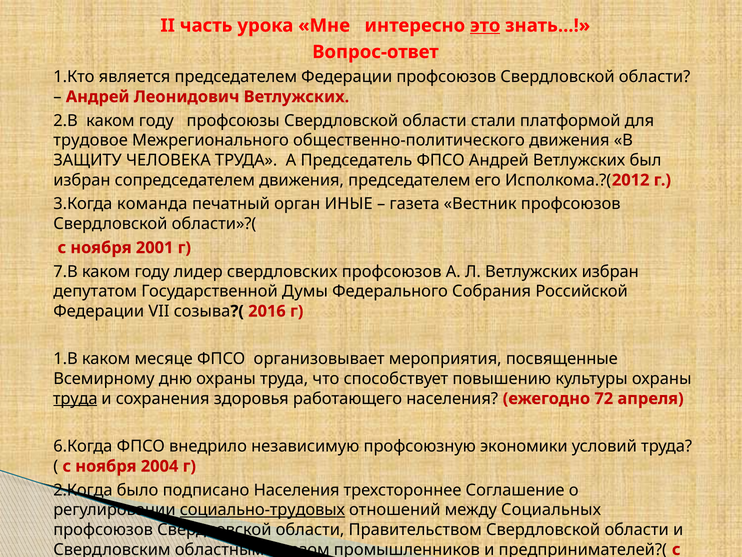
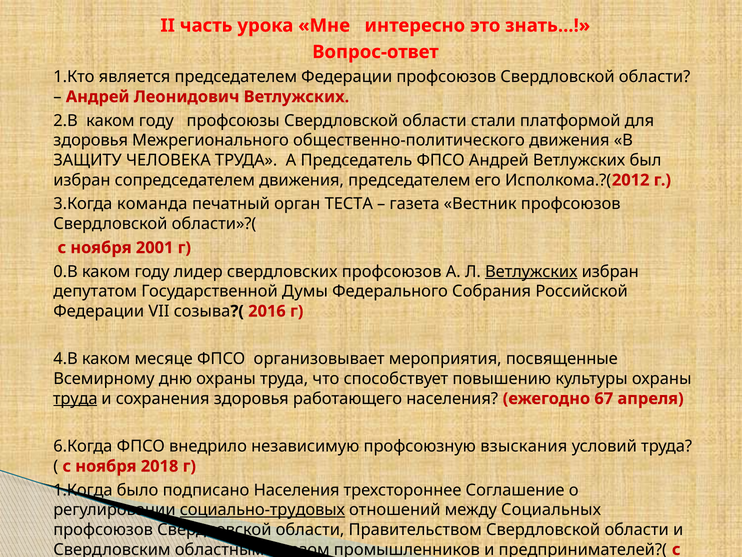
это underline: present -> none (485, 26)
трудовое: трудовое -> здоровья (91, 140)
ИНЫЕ: ИНЫЕ -> ТЕСТА (349, 204)
7.В: 7.В -> 0.В (66, 271)
Ветлужских underline: none -> present (531, 271)
1.В: 1.В -> 4.В (66, 359)
72: 72 -> 67 (604, 398)
экономики: экономики -> взыскания (524, 446)
2004: 2004 -> 2018 (160, 466)
2.Когда: 2.Когда -> 1.Когда (83, 490)
